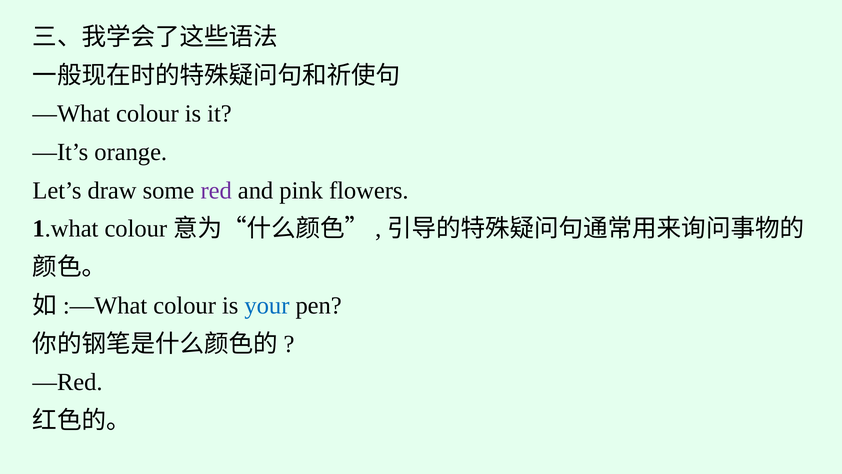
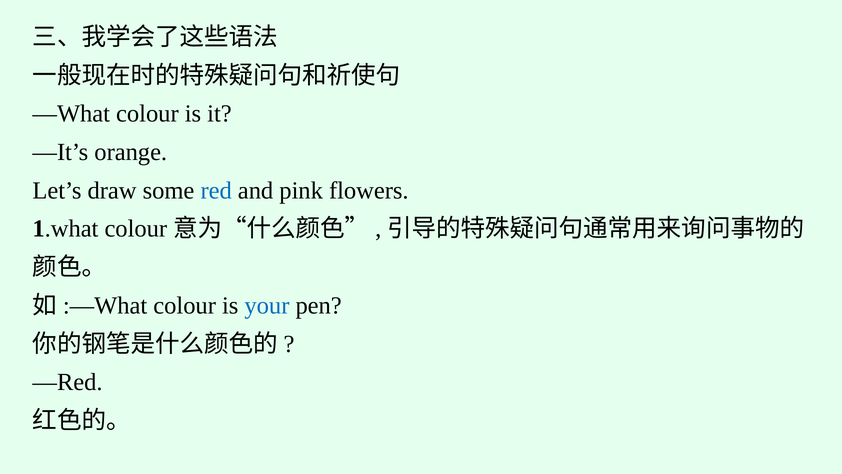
red colour: purple -> blue (216, 190)
